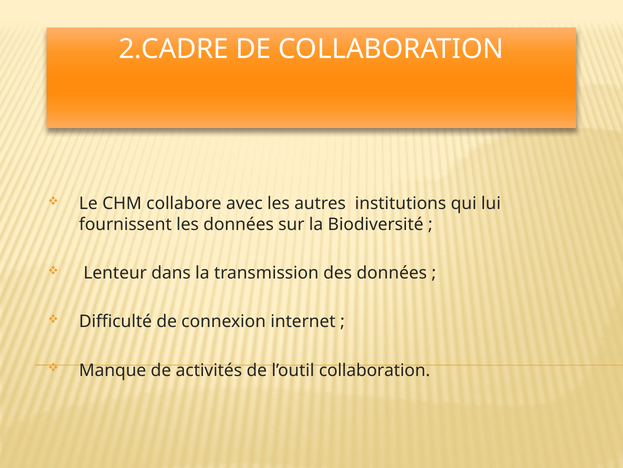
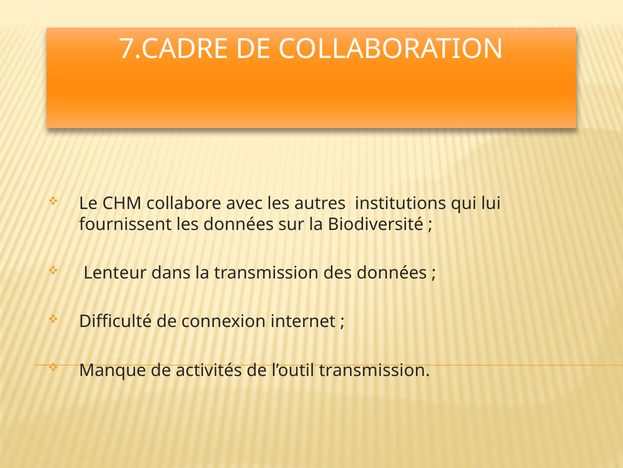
2.CADRE: 2.CADRE -> 7.CADRE (174, 49)
l’outil collaboration: collaboration -> transmission (374, 370)
